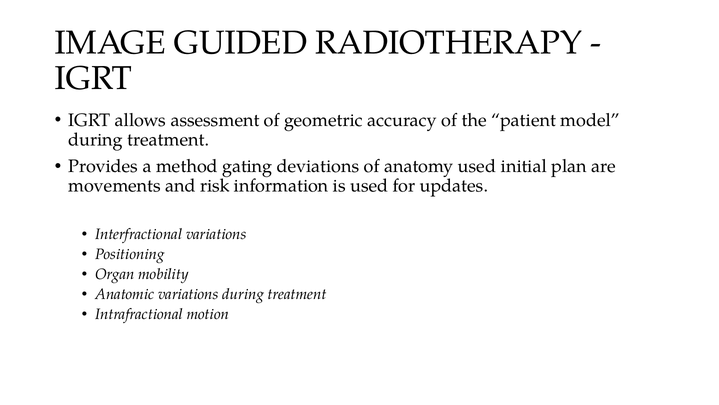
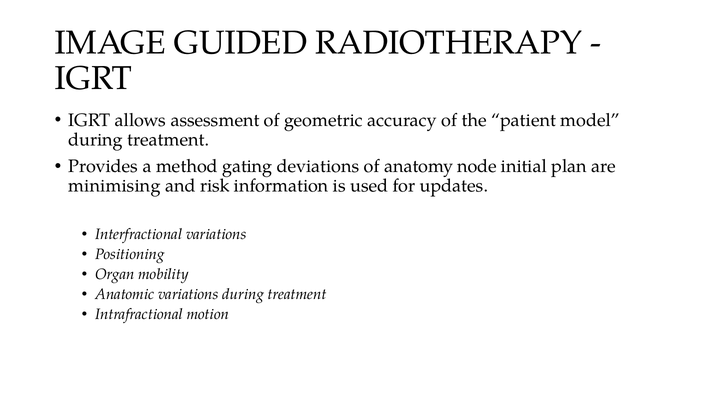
anatomy used: used -> node (477, 166)
movements: movements -> minimising (114, 186)
